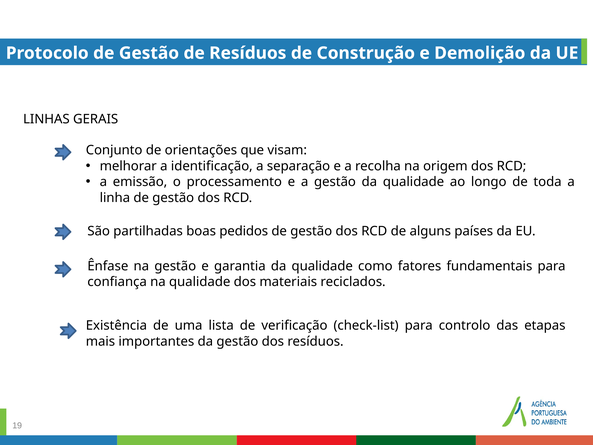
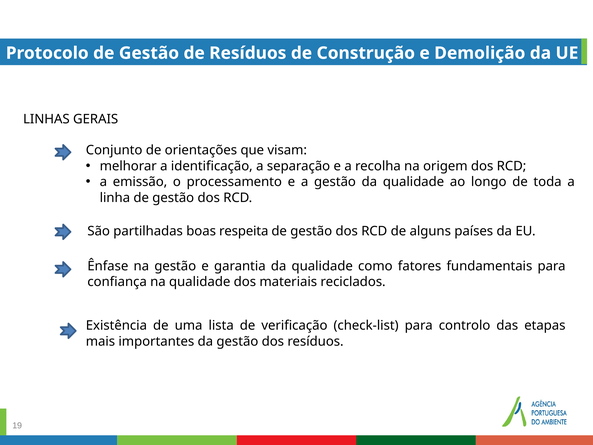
pedidos: pedidos -> respeita (244, 231)
